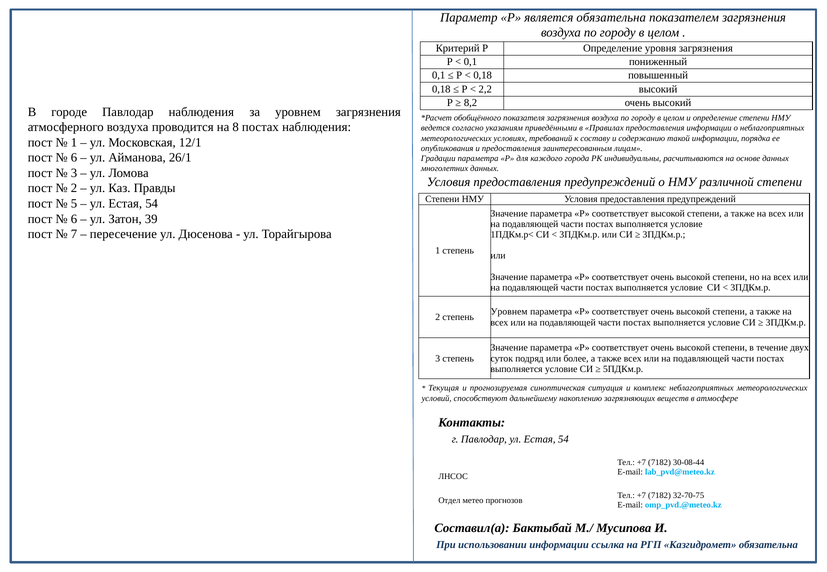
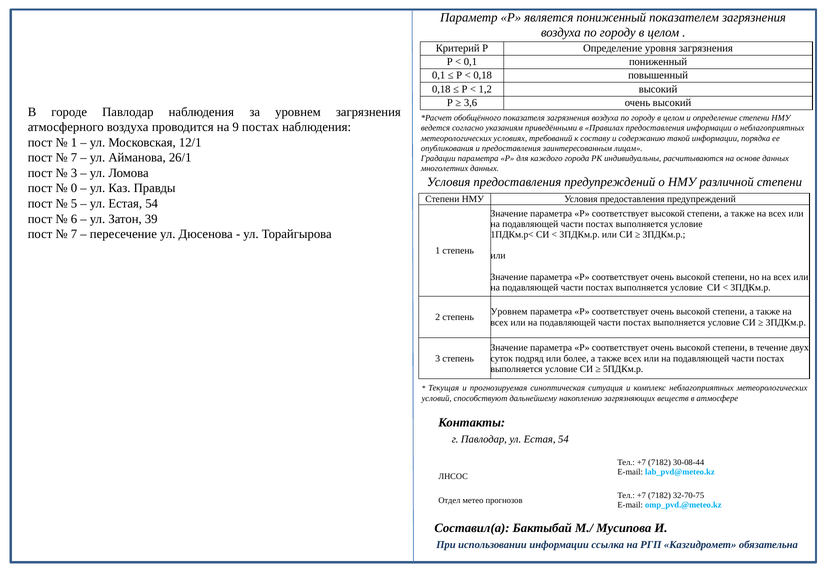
является обязательна: обязательна -> пониженный (611, 17)
2,2: 2,2 -> 1,2 (485, 89)
8,2: 8,2 -> 3,6 (470, 103)
8: 8 -> 9 (236, 127)
6: 6 -> 7 (74, 158)
2: 2 -> 0 (74, 188)
